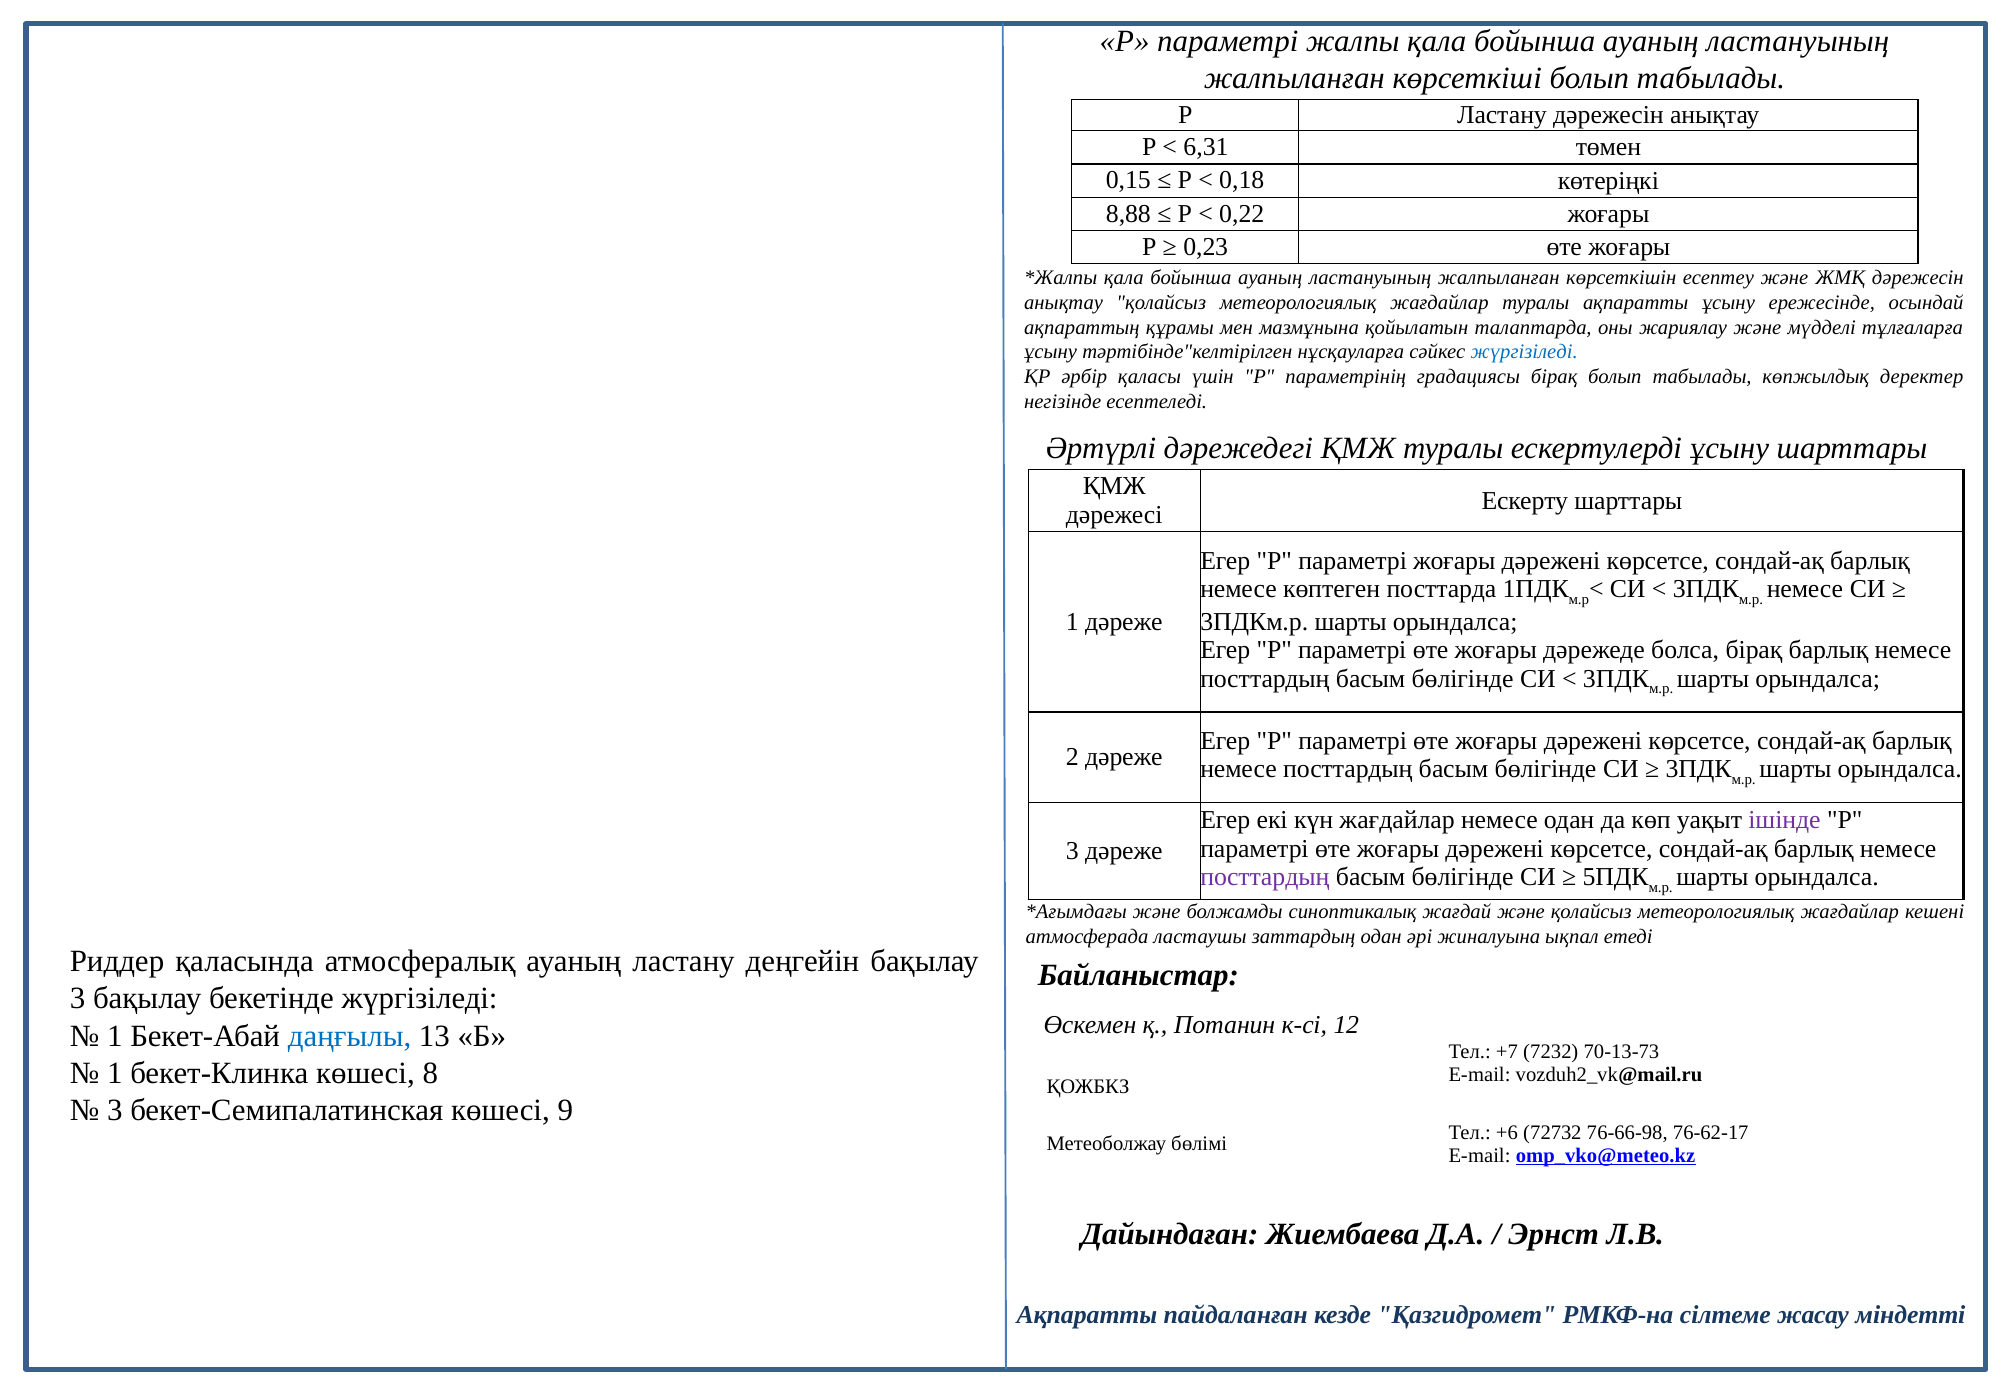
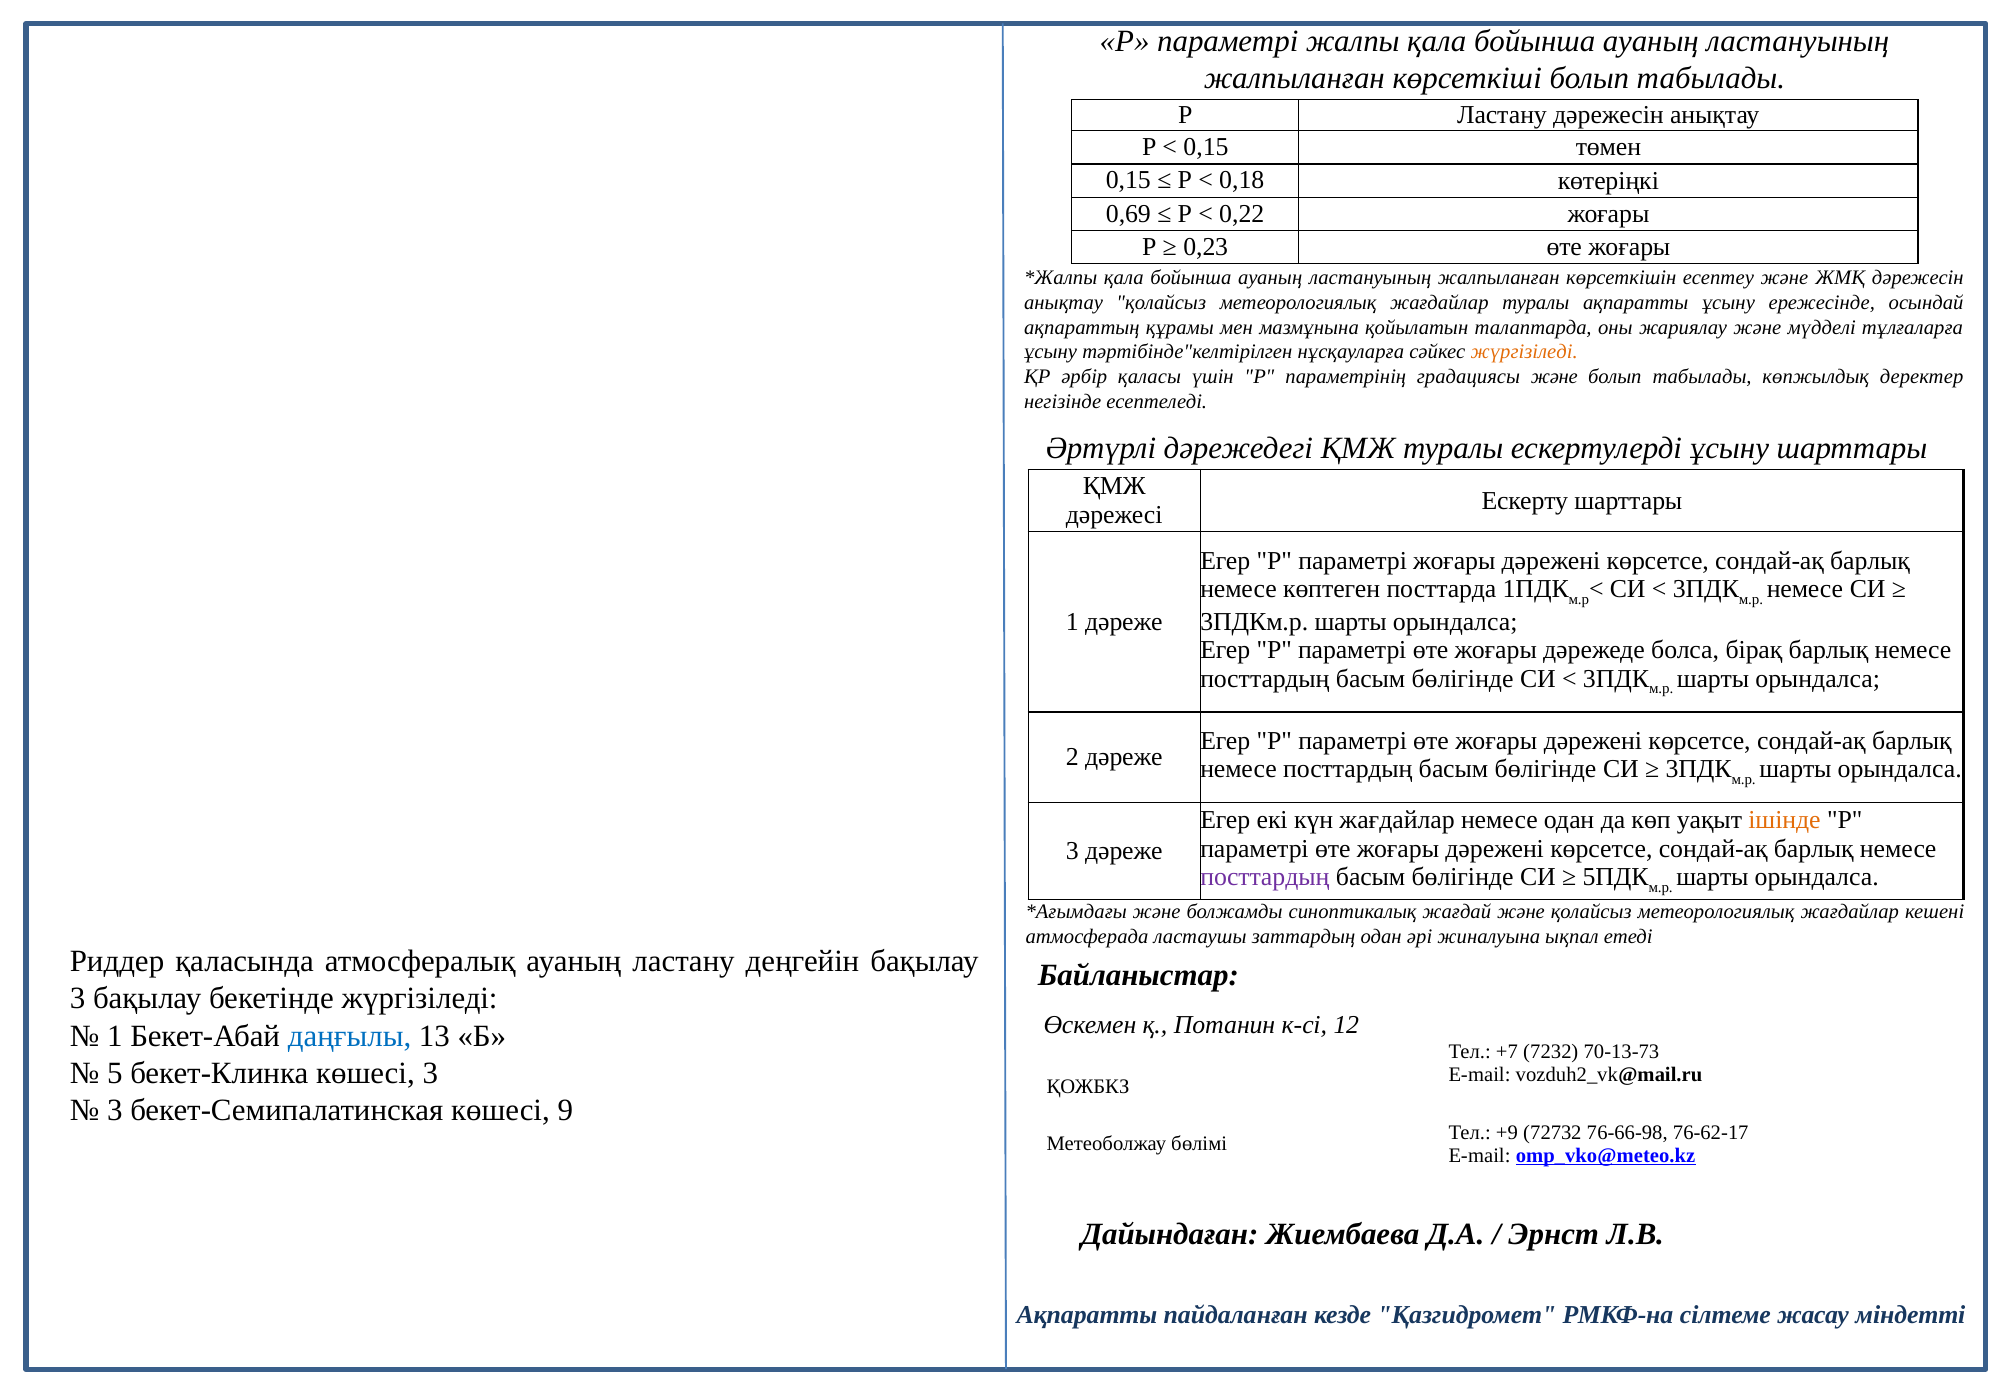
6,31: 6,31 -> 0,15 (1206, 147)
8,88: 8,88 -> 0,69 (1128, 213)
жүргізіледі colour: blue -> orange (1524, 352)
градациясы бірақ: бірақ -> және (1554, 377)
ішінде colour: purple -> orange (1784, 820)
1: 1 -> 5 (115, 1073)
көшесі 8: 8 -> 3 (430, 1073)
+6: +6 -> +9 (1507, 1133)
